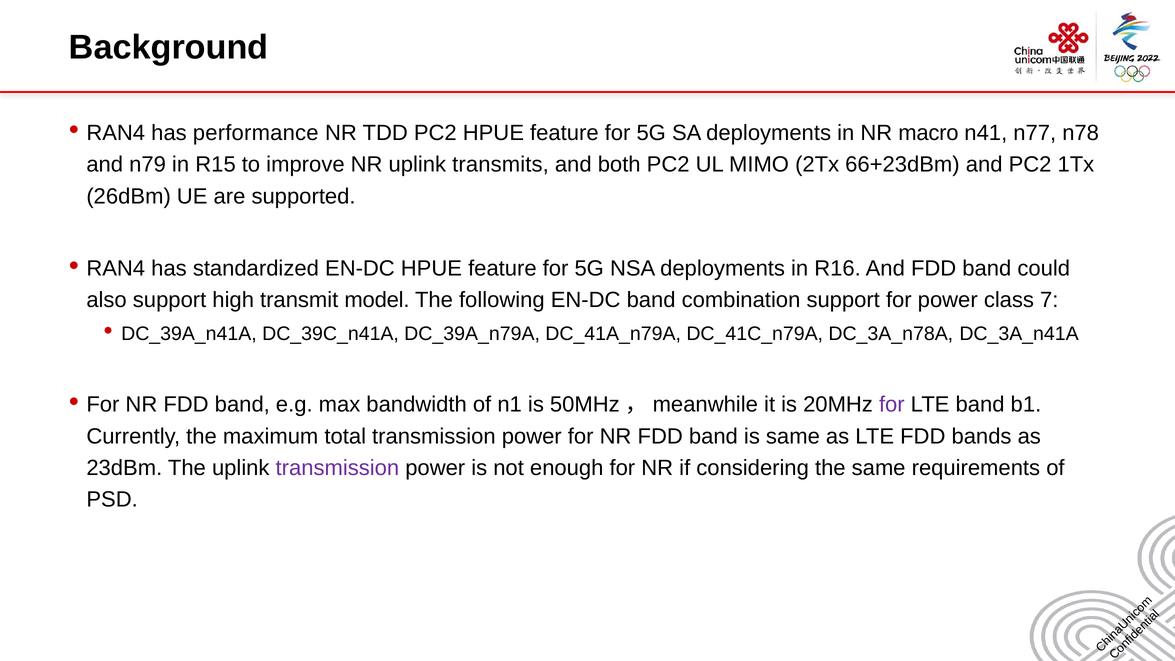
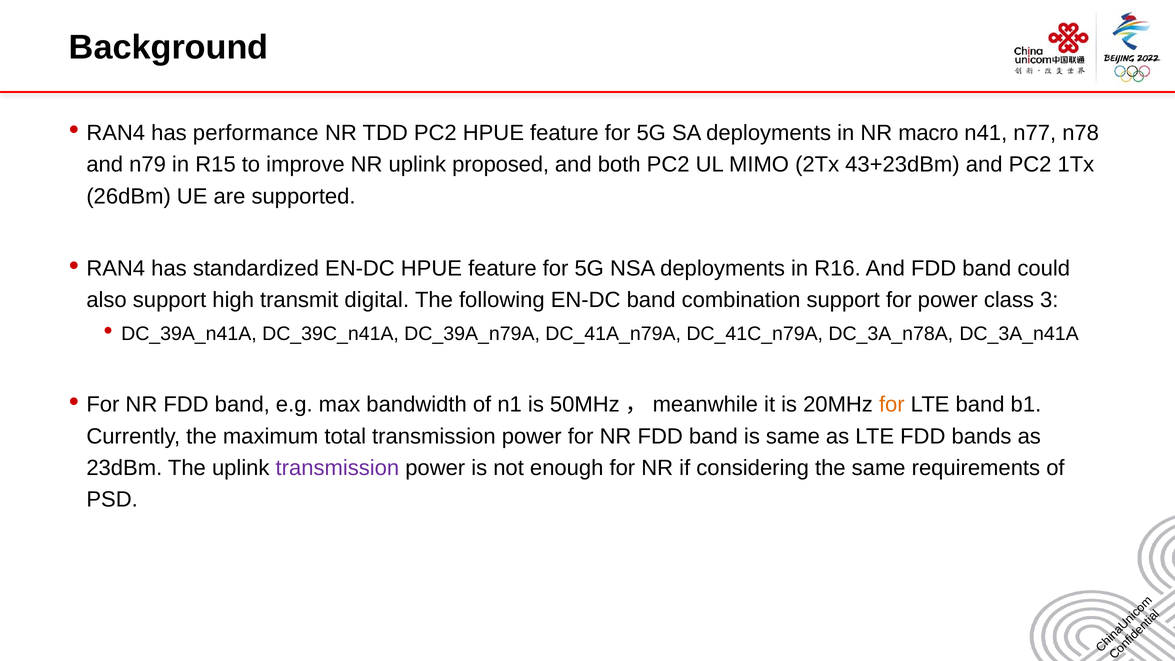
transmits: transmits -> proposed (501, 165)
66+23dBm: 66+23dBm -> 43+23dBm (902, 165)
model: model -> digital (377, 300)
7: 7 -> 3 (1049, 300)
for colour: purple -> orange (892, 405)
